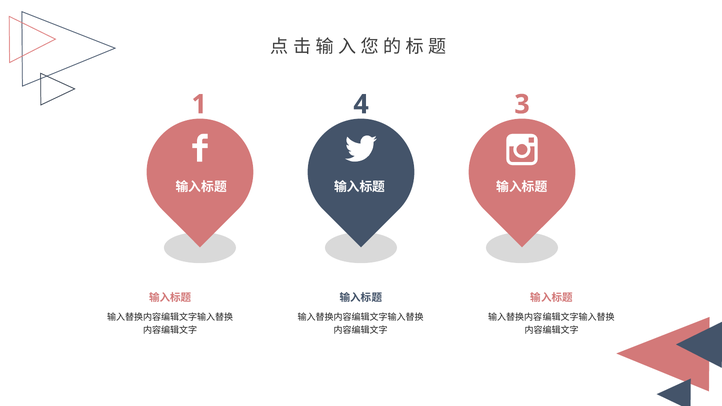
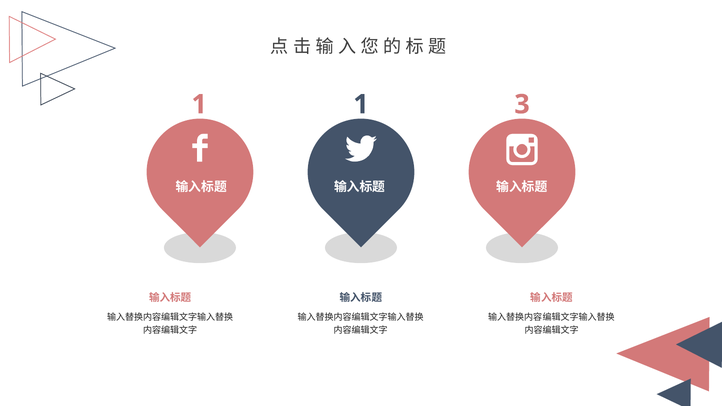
1 4: 4 -> 1 (361, 104)
